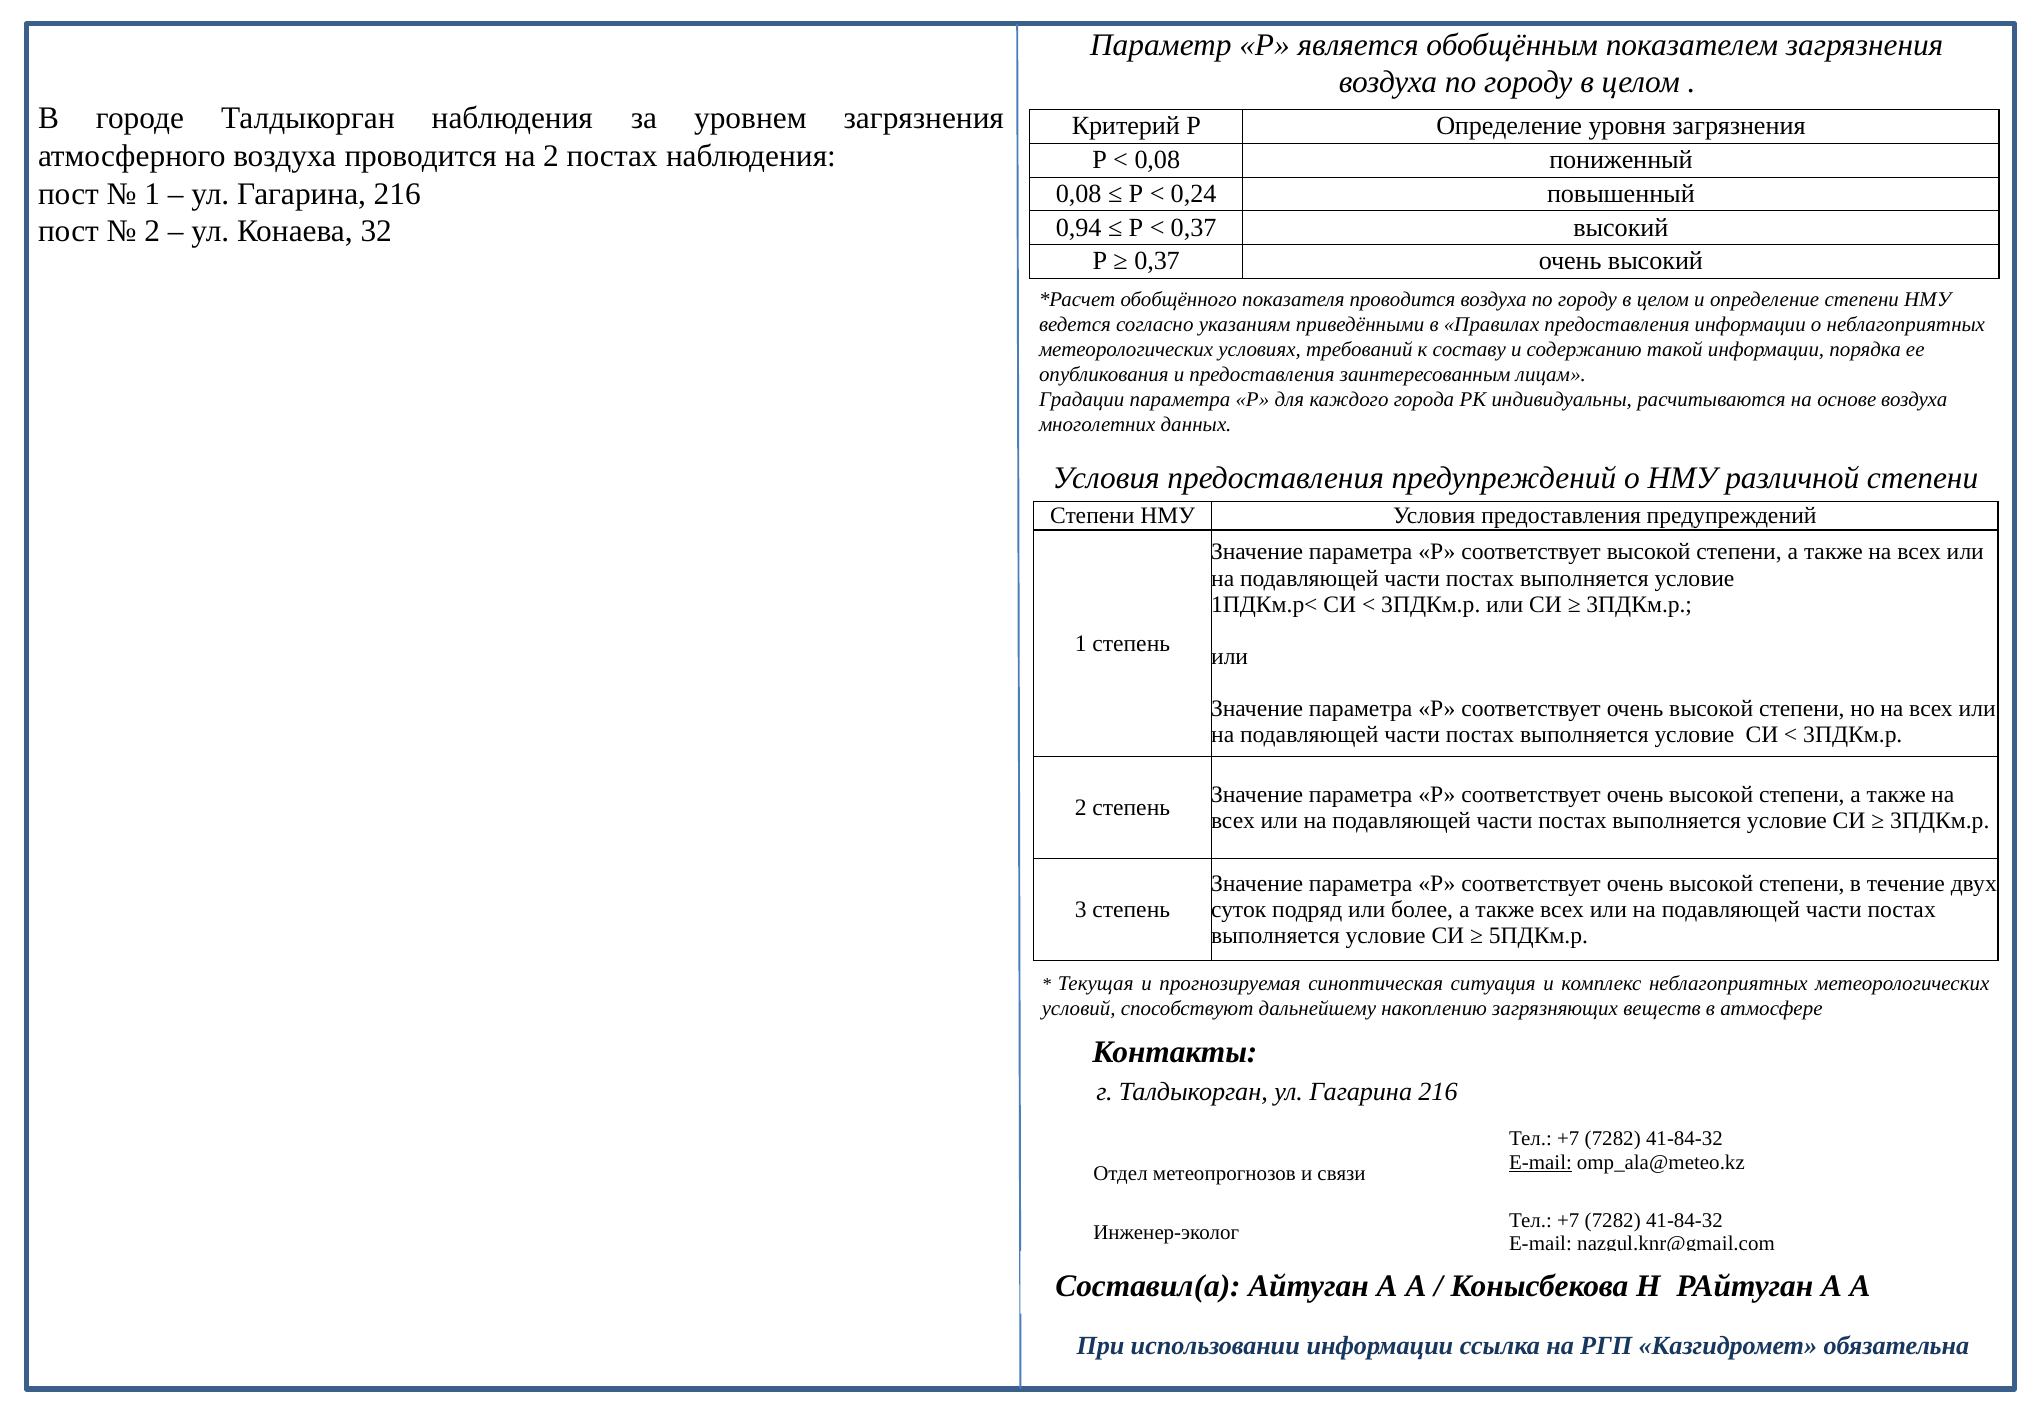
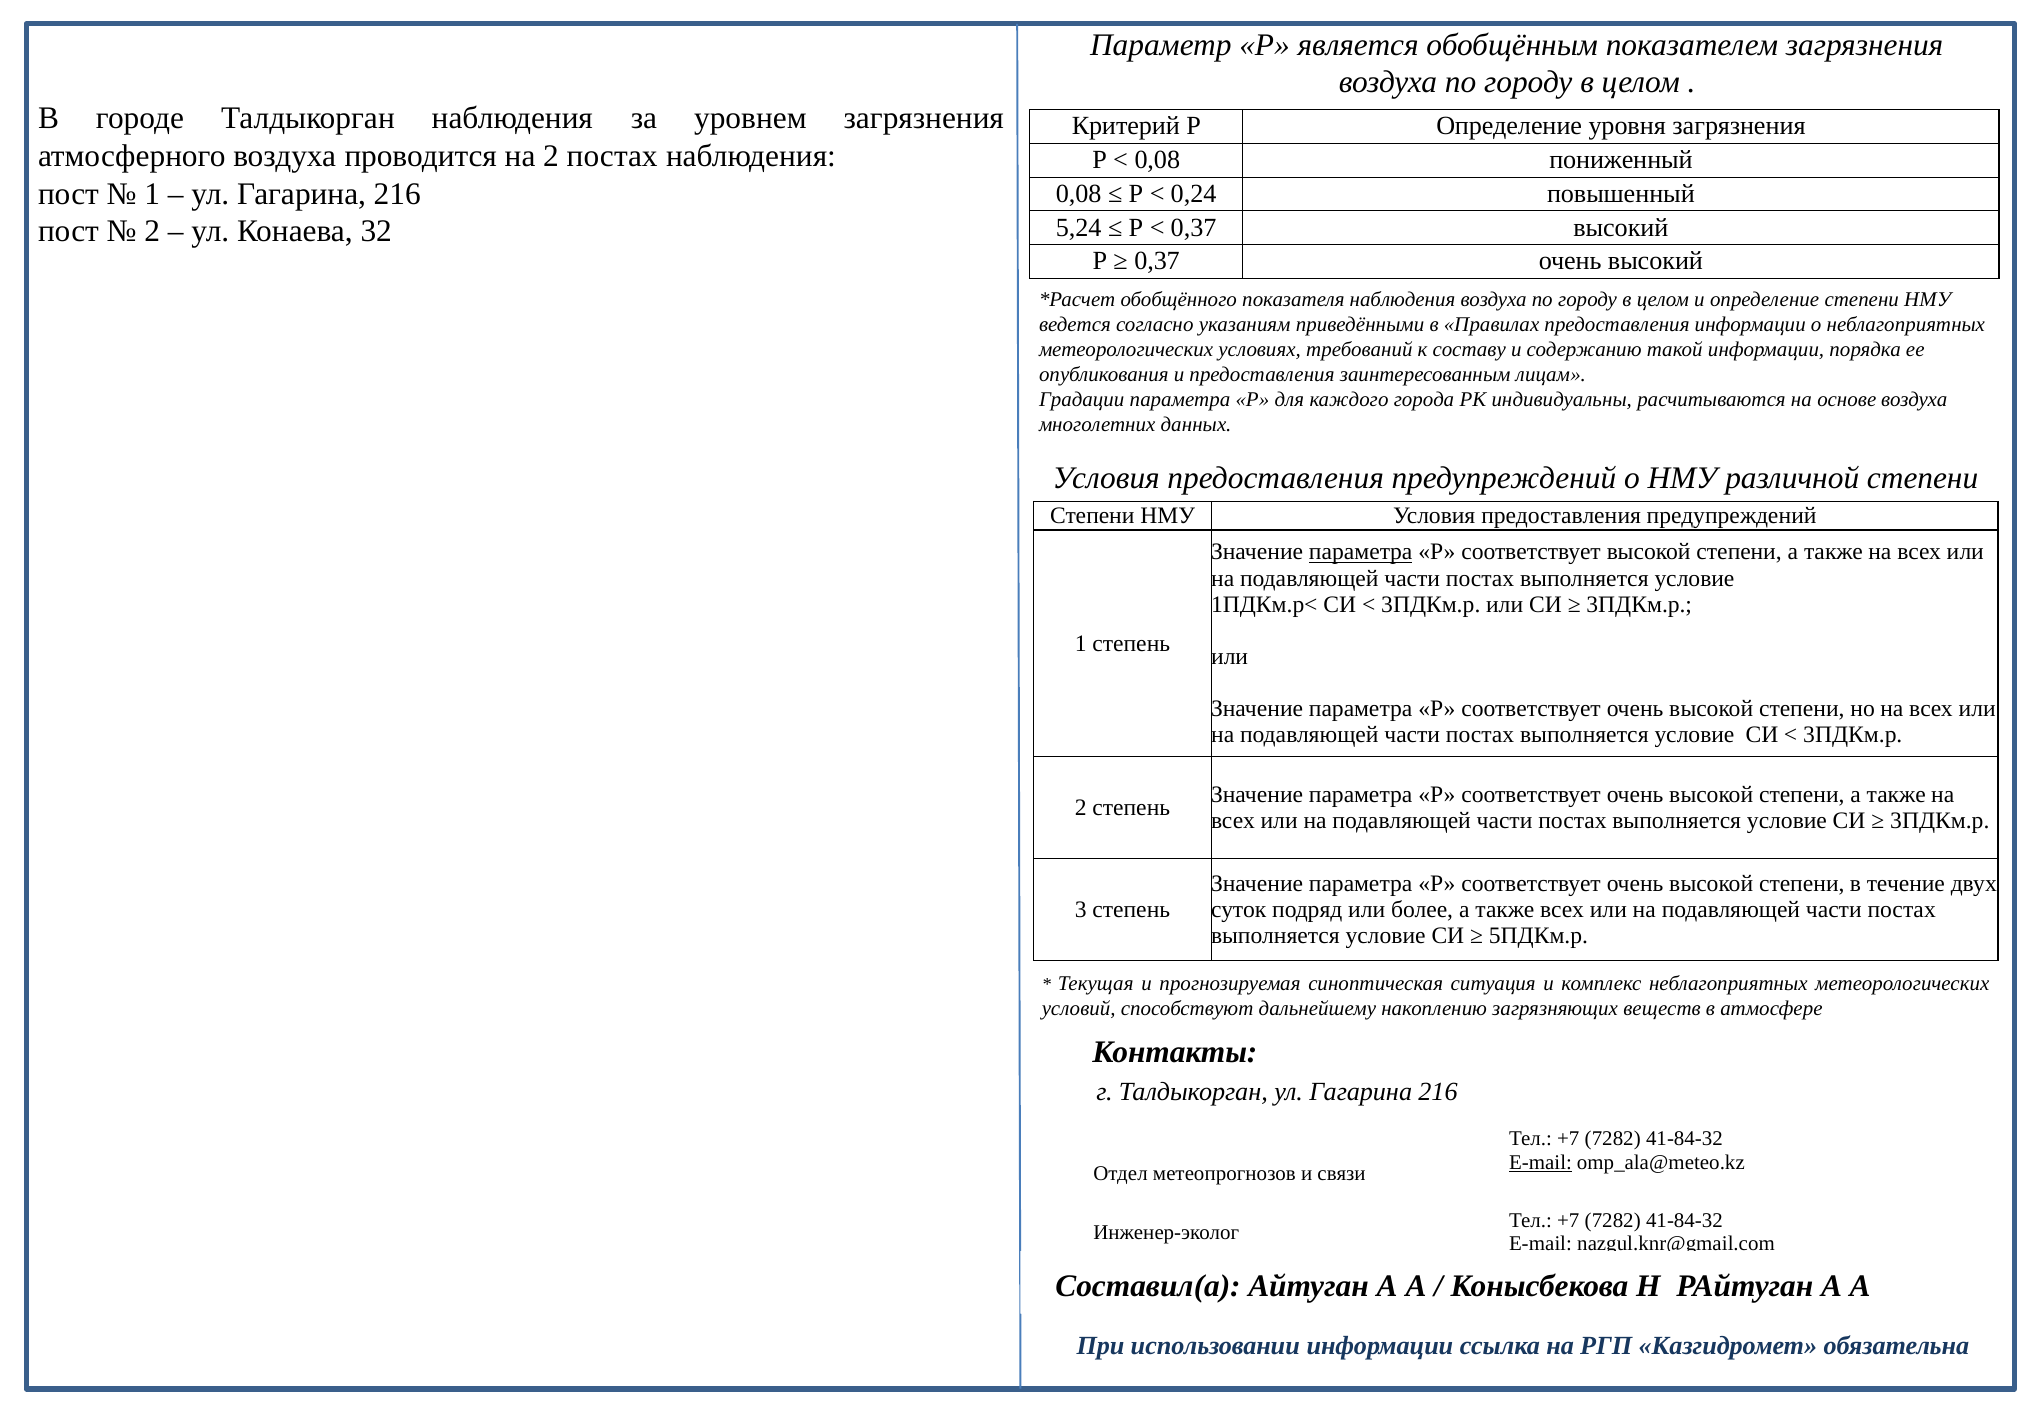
0,94: 0,94 -> 5,24 (1079, 227)
показателя проводится: проводится -> наблюдения (1402, 300)
параметра underline: none -> present (1361, 552)
